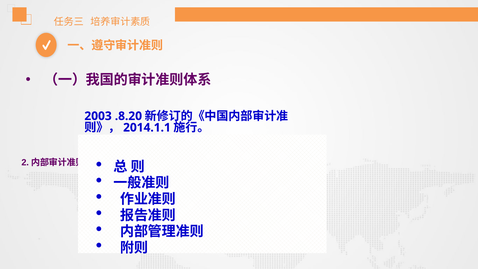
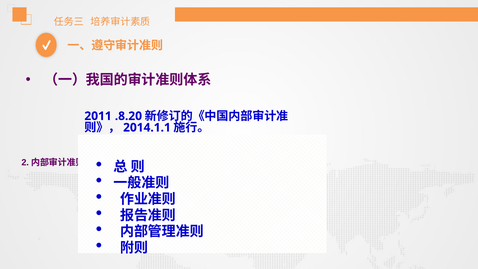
2003: 2003 -> 2011 (98, 116)
